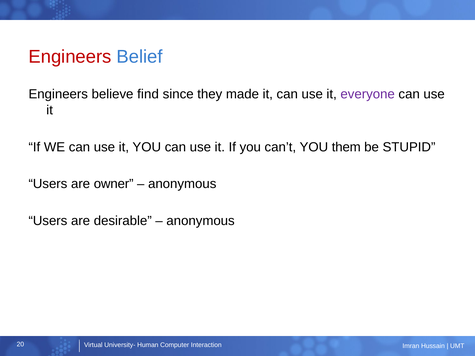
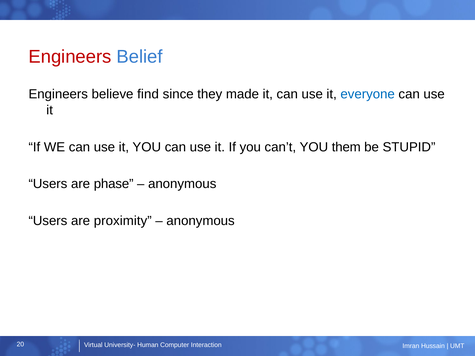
everyone colour: purple -> blue (368, 94)
owner: owner -> phase (114, 184)
desirable: desirable -> proximity (123, 221)
